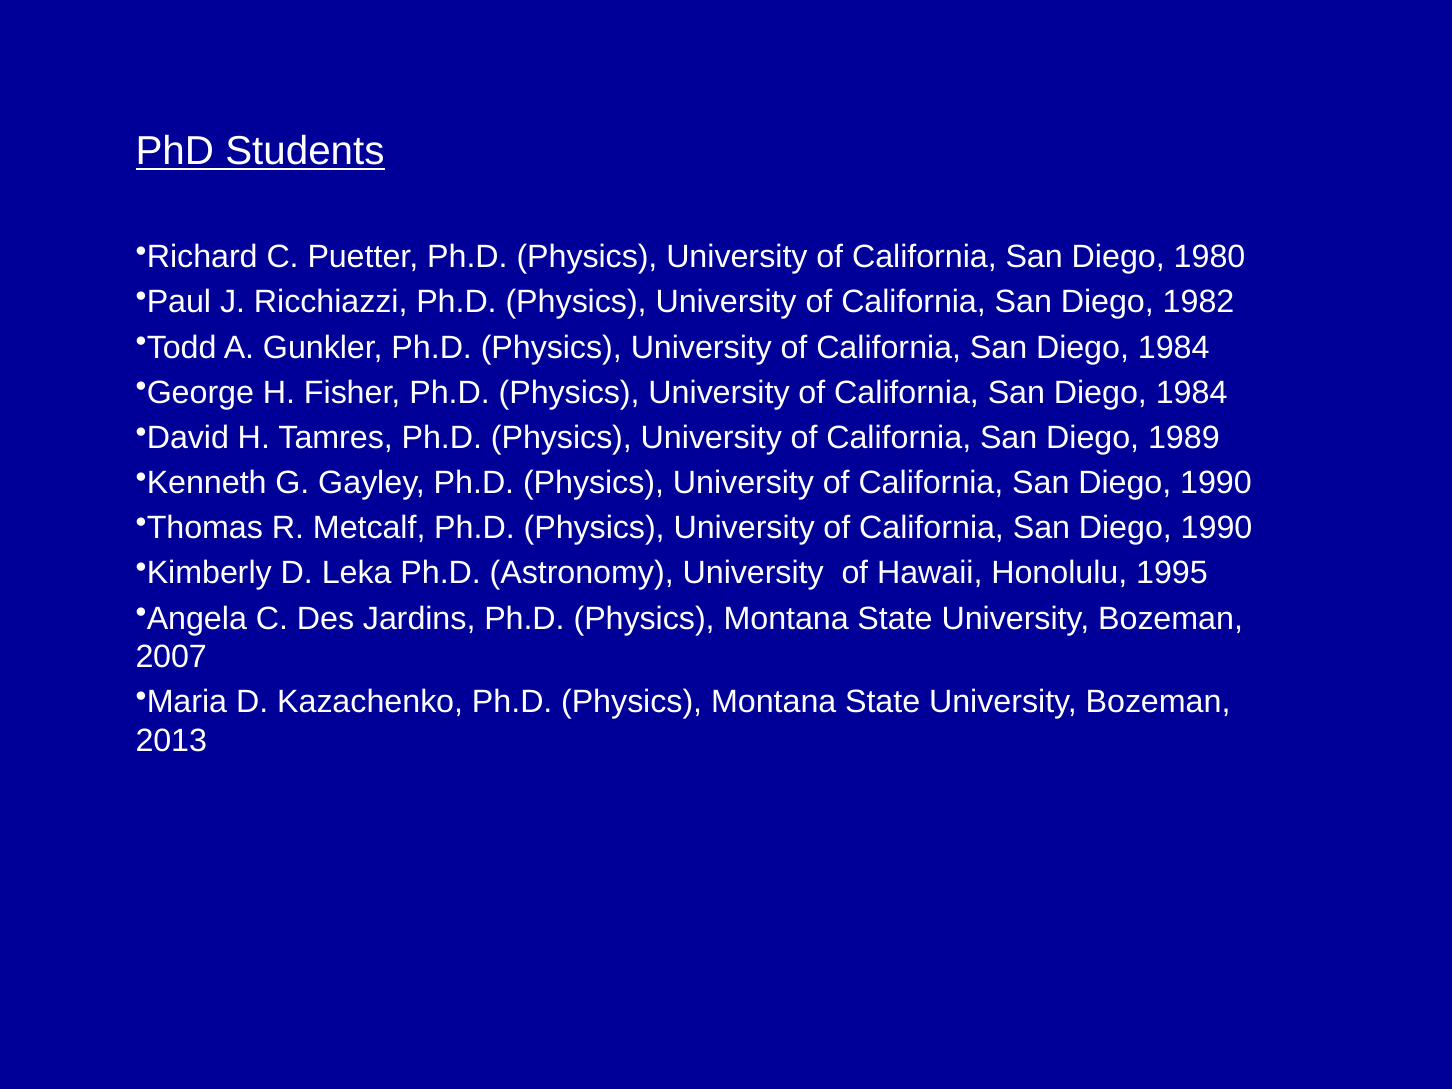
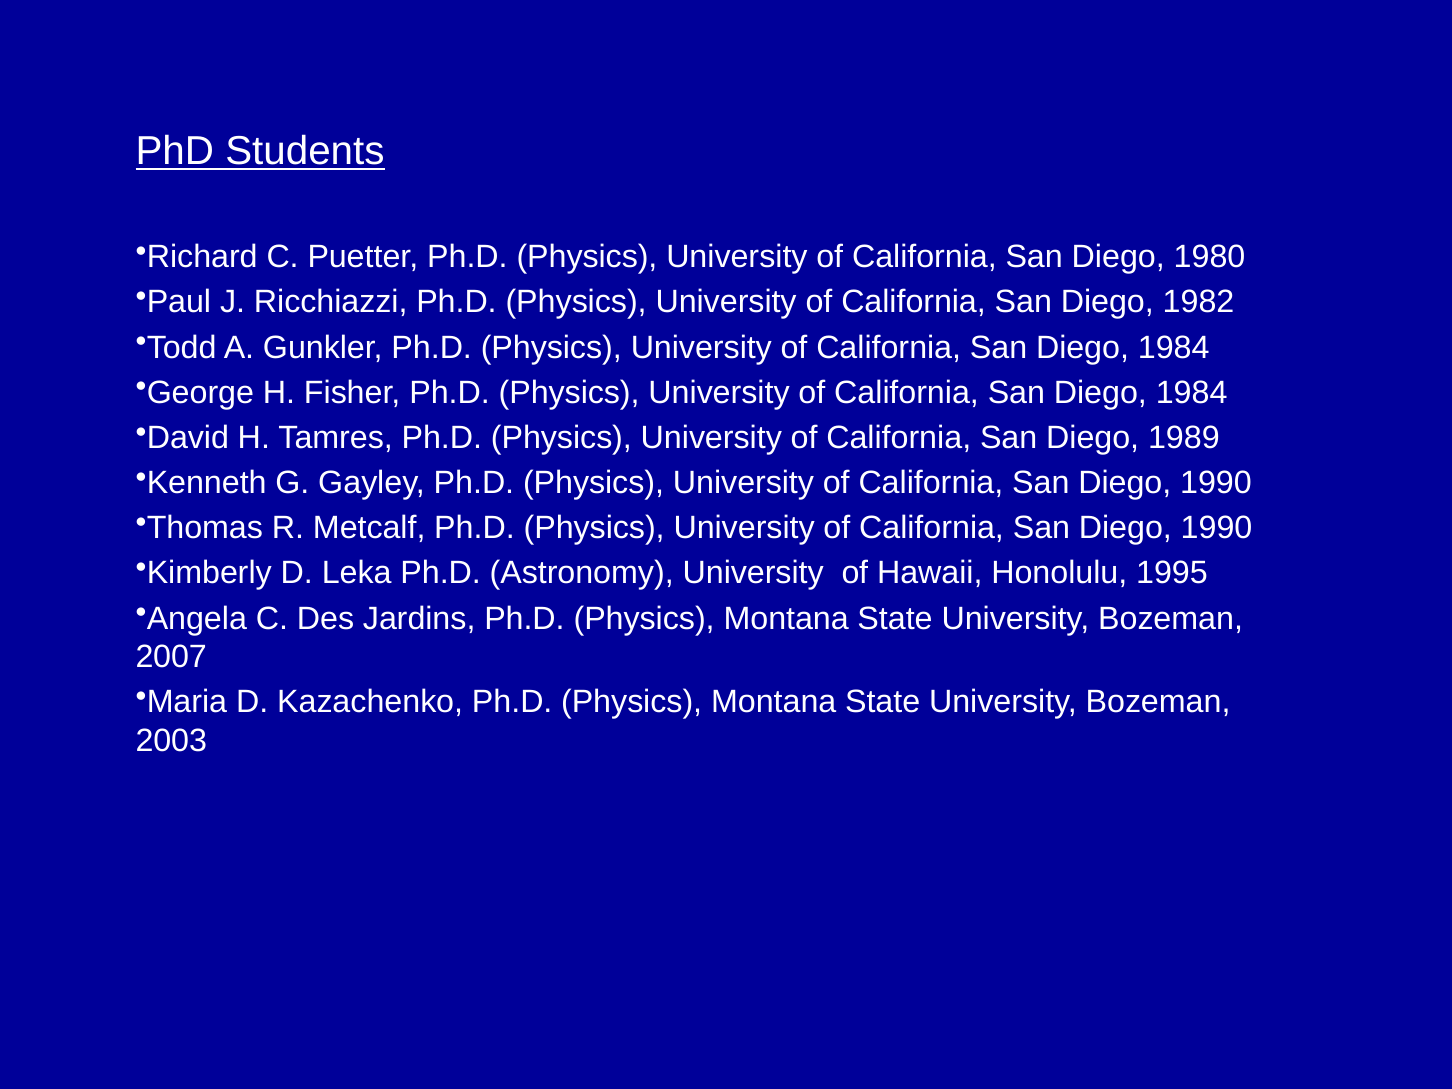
2013: 2013 -> 2003 (171, 741)
